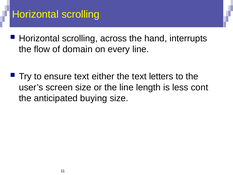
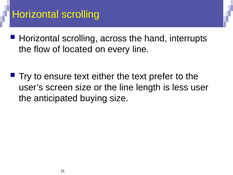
domain: domain -> located (78, 49)
letters: letters -> prefer (161, 76)
cont: cont -> user (200, 87)
